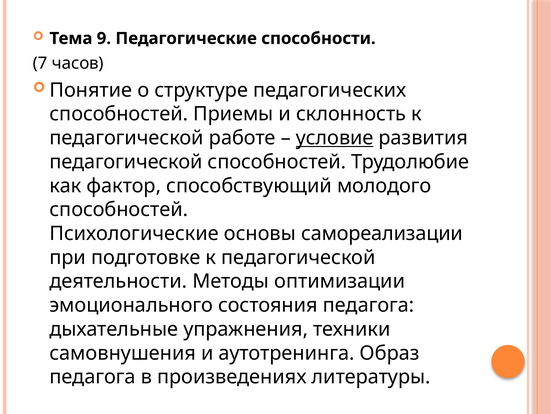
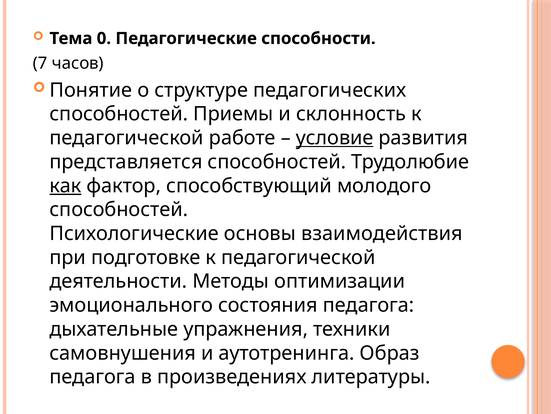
9: 9 -> 0 (104, 38)
педагогической: педагогической -> представляется (126, 162)
как underline: none -> present (65, 185)
самореализации: самореализации -> взаимодействия (382, 233)
